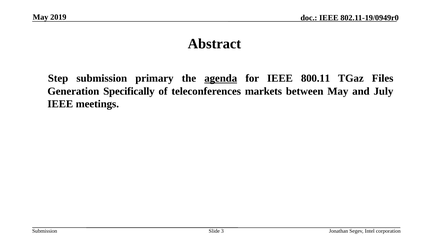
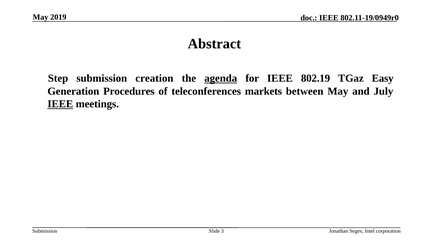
primary: primary -> creation (154, 79)
800.11: 800.11 -> 802.19 (316, 79)
Files: Files -> Easy (383, 79)
Specifically: Specifically -> Procedures (129, 91)
IEEE underline: none -> present (60, 104)
